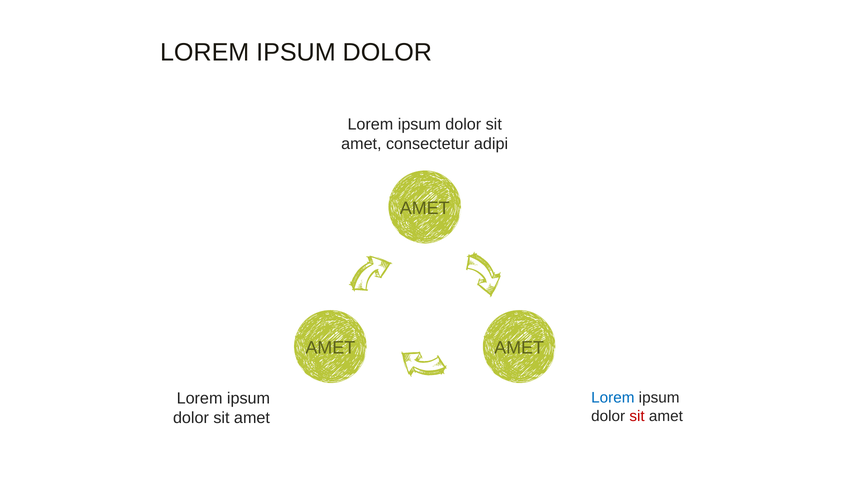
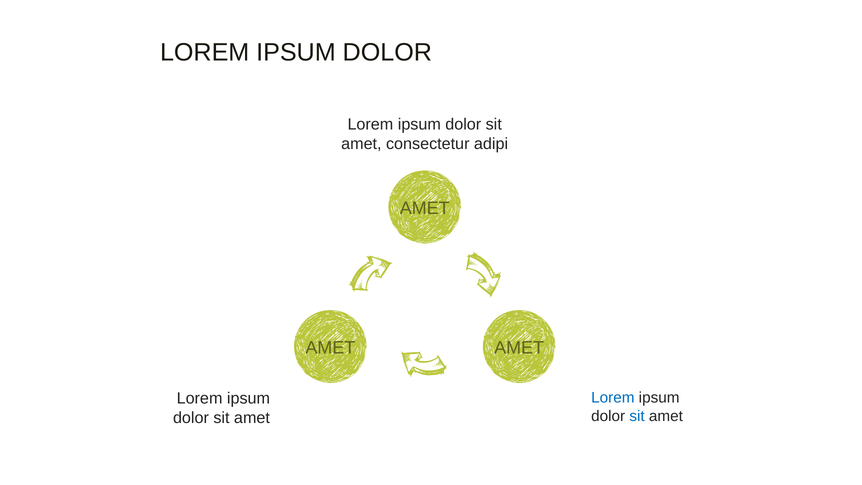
sit colour: red -> blue (637, 416)
